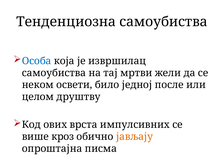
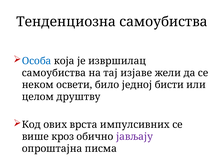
мртви: мртви -> изјаве (136, 73)
после: после -> бисти (169, 85)
јављају colour: orange -> purple (134, 137)
